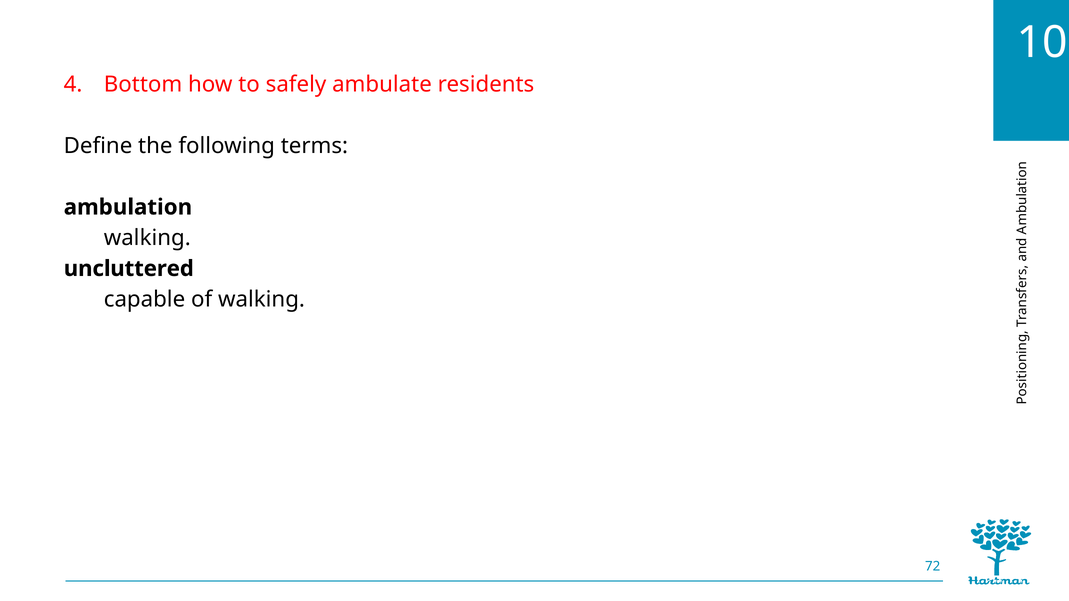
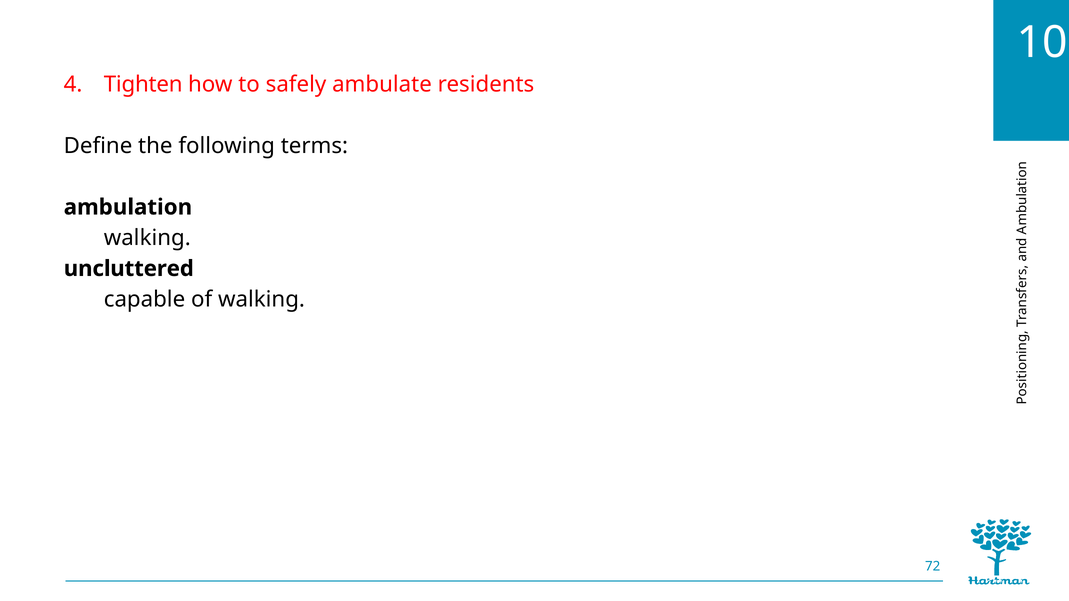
Bottom: Bottom -> Tighten (143, 84)
